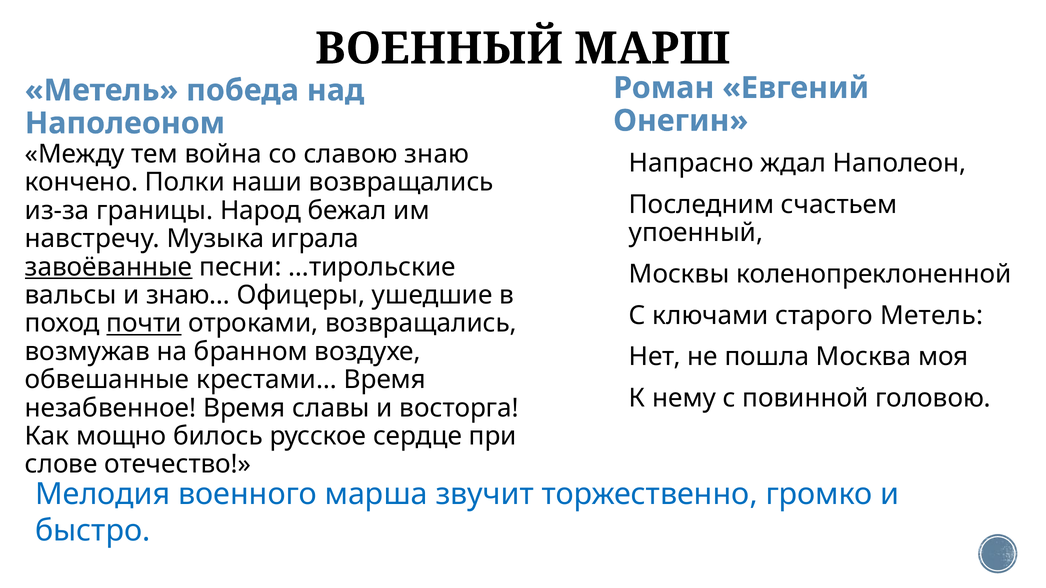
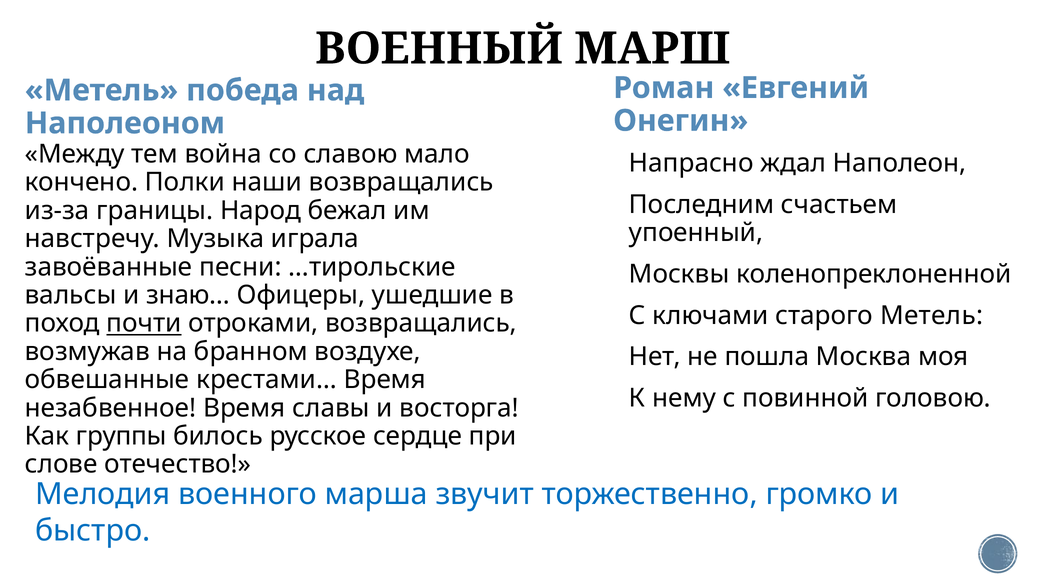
знаю: знаю -> мало (437, 154)
завоёванные underline: present -> none (109, 267)
мощно: мощно -> группы (121, 436)
